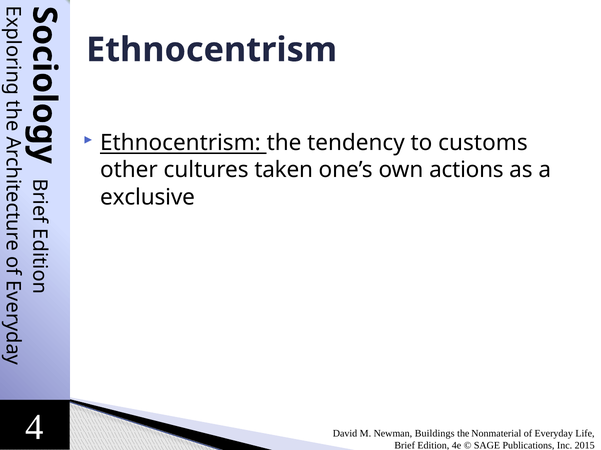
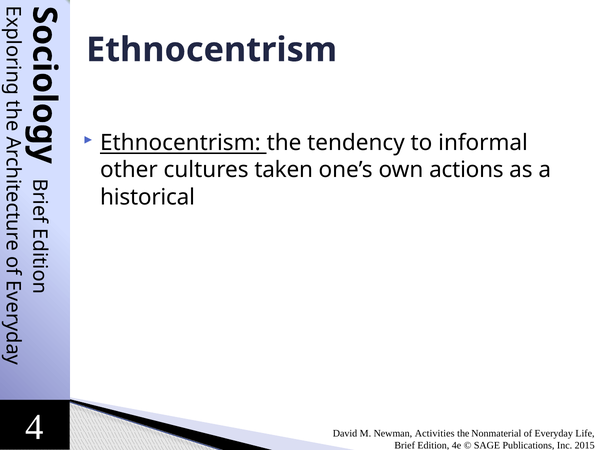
customs: customs -> informal (483, 143)
exclusive: exclusive -> historical (148, 197)
Buildings: Buildings -> Activities (435, 434)
